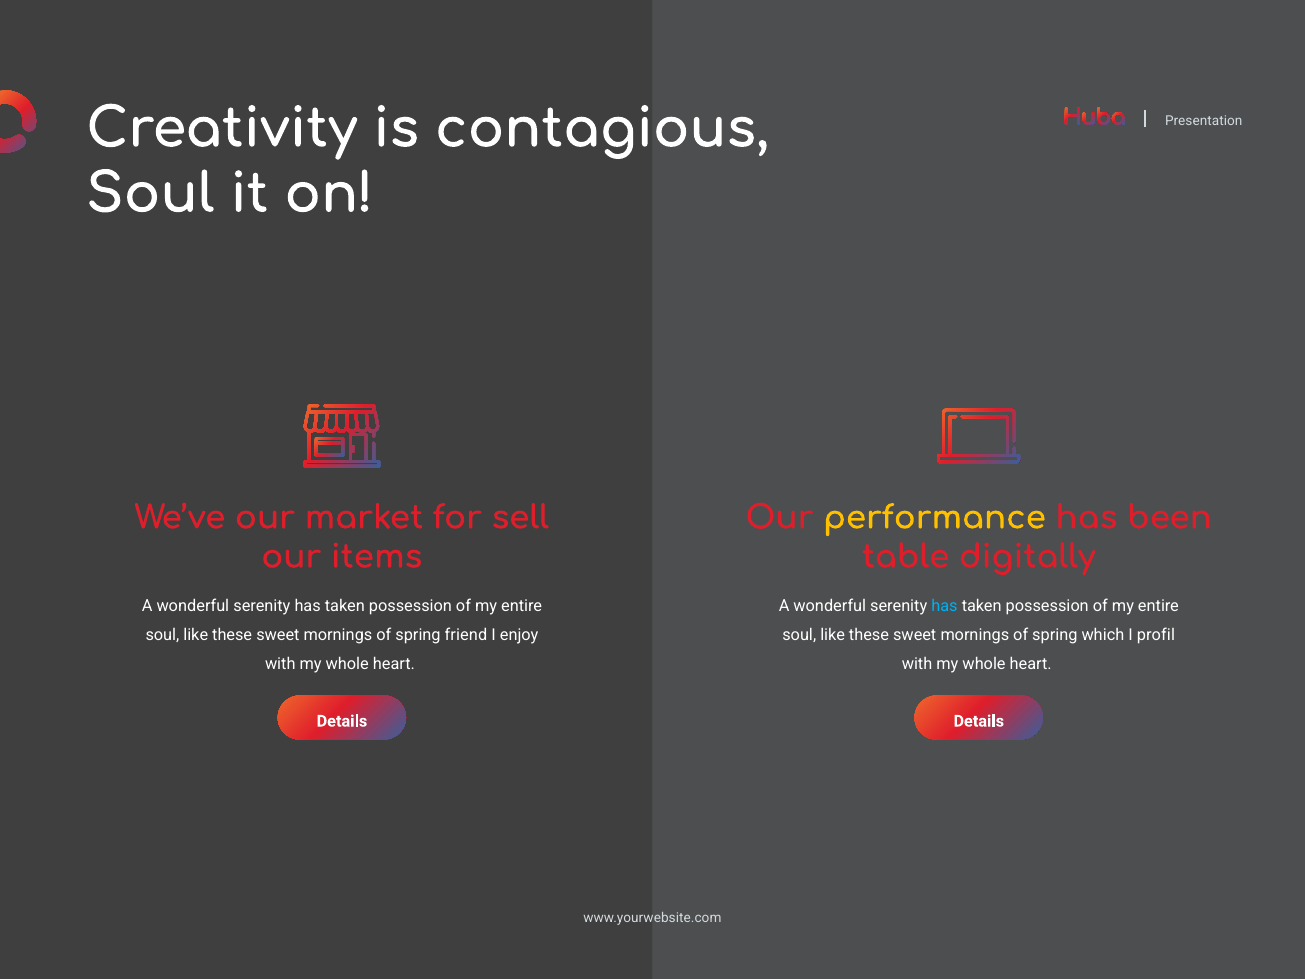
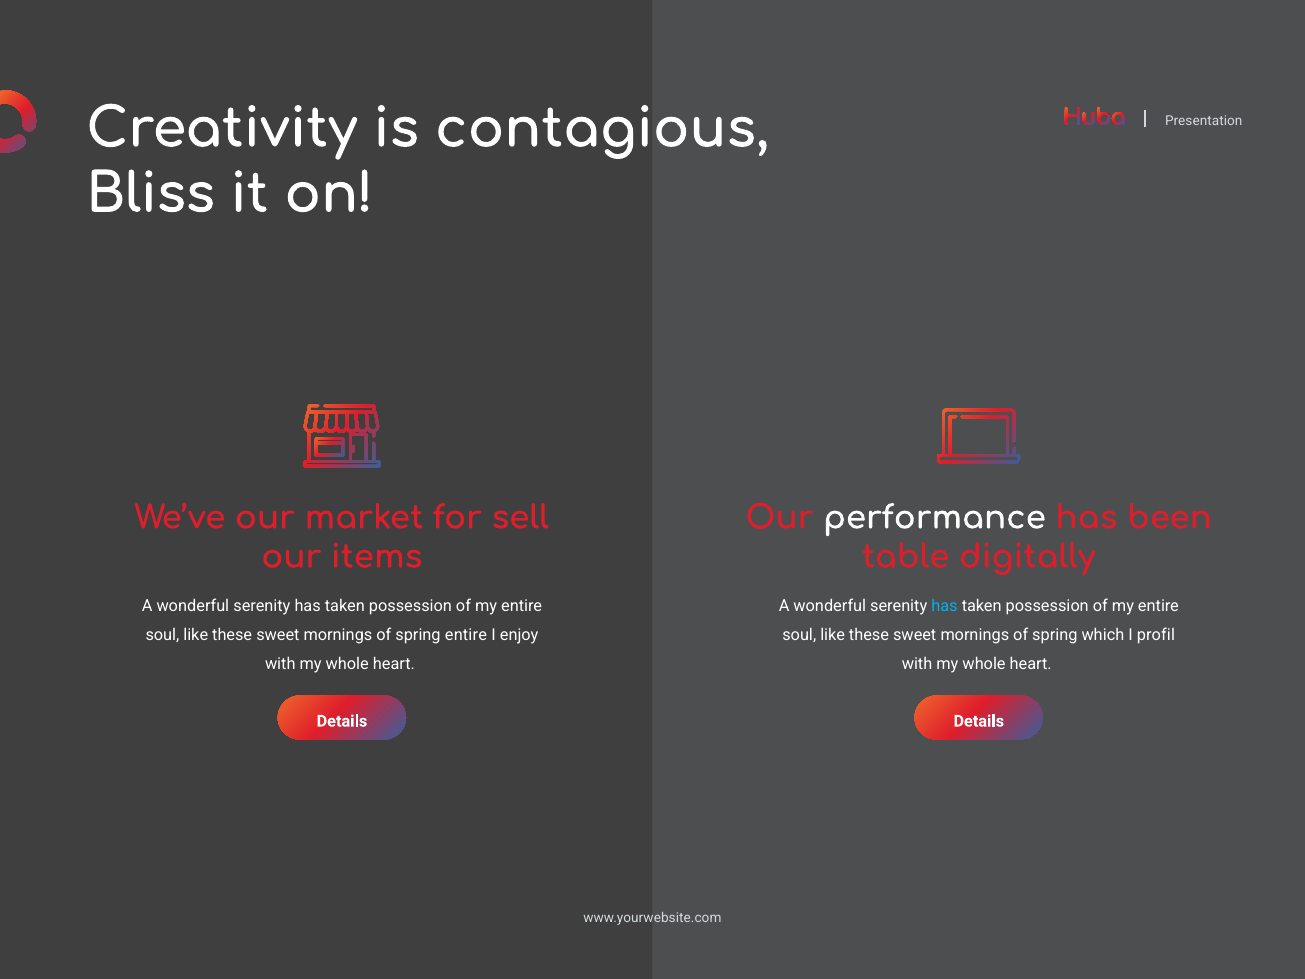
Soul: Soul -> Bliss (151, 194)
performance colour: yellow -> white (934, 518)
friend: friend -> entire (466, 635)
